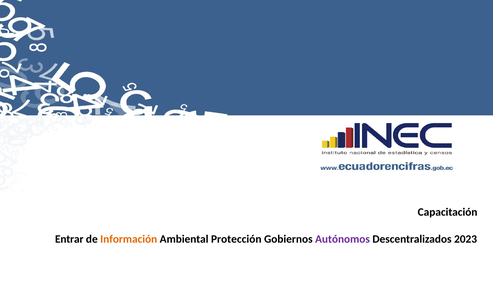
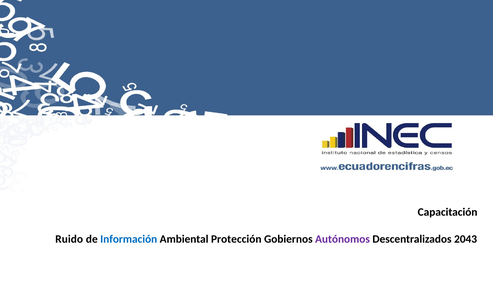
Entrar: Entrar -> Ruido (69, 240)
Información colour: orange -> blue (129, 240)
2023: 2023 -> 2043 (466, 240)
